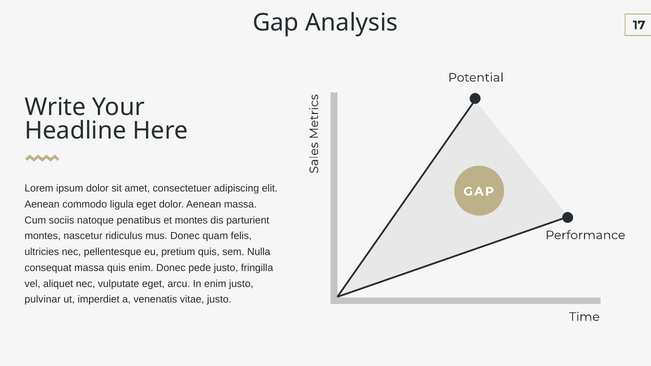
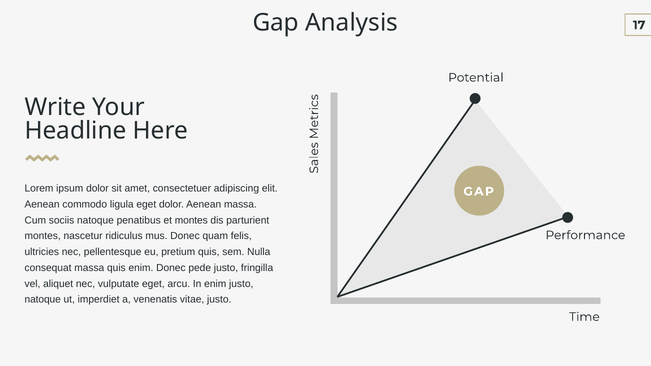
pulvinar: pulvinar -> natoque (43, 300)
